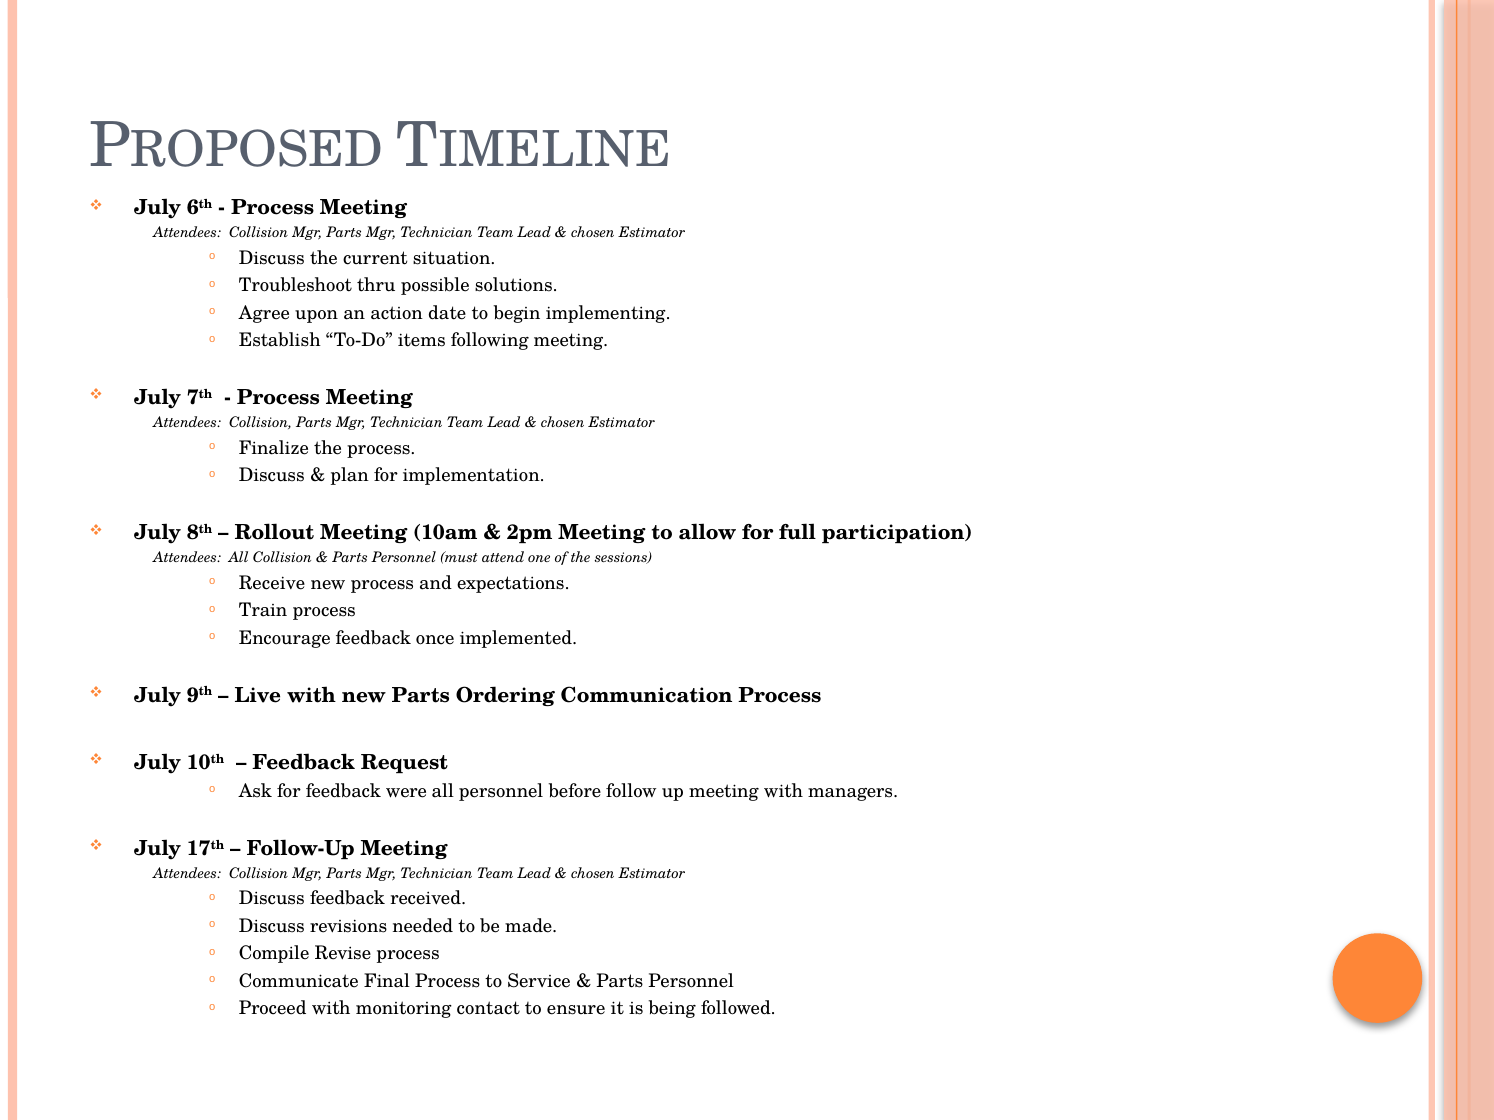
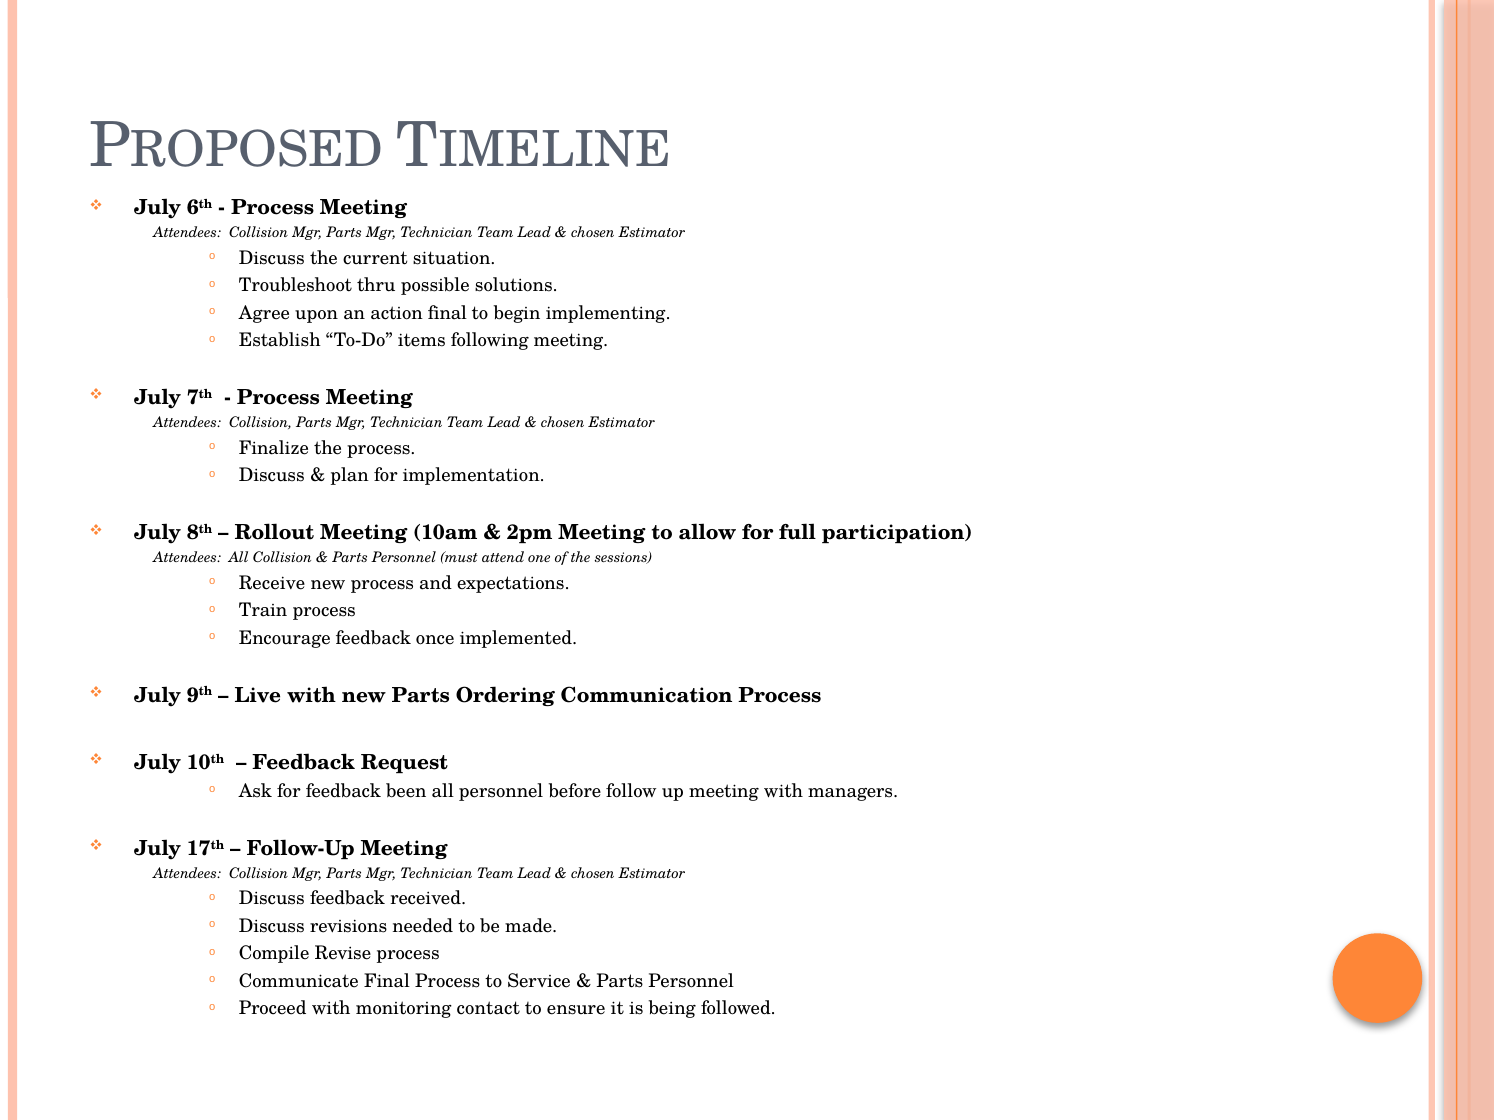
action date: date -> final (447, 313)
were: were -> been (406, 792)
